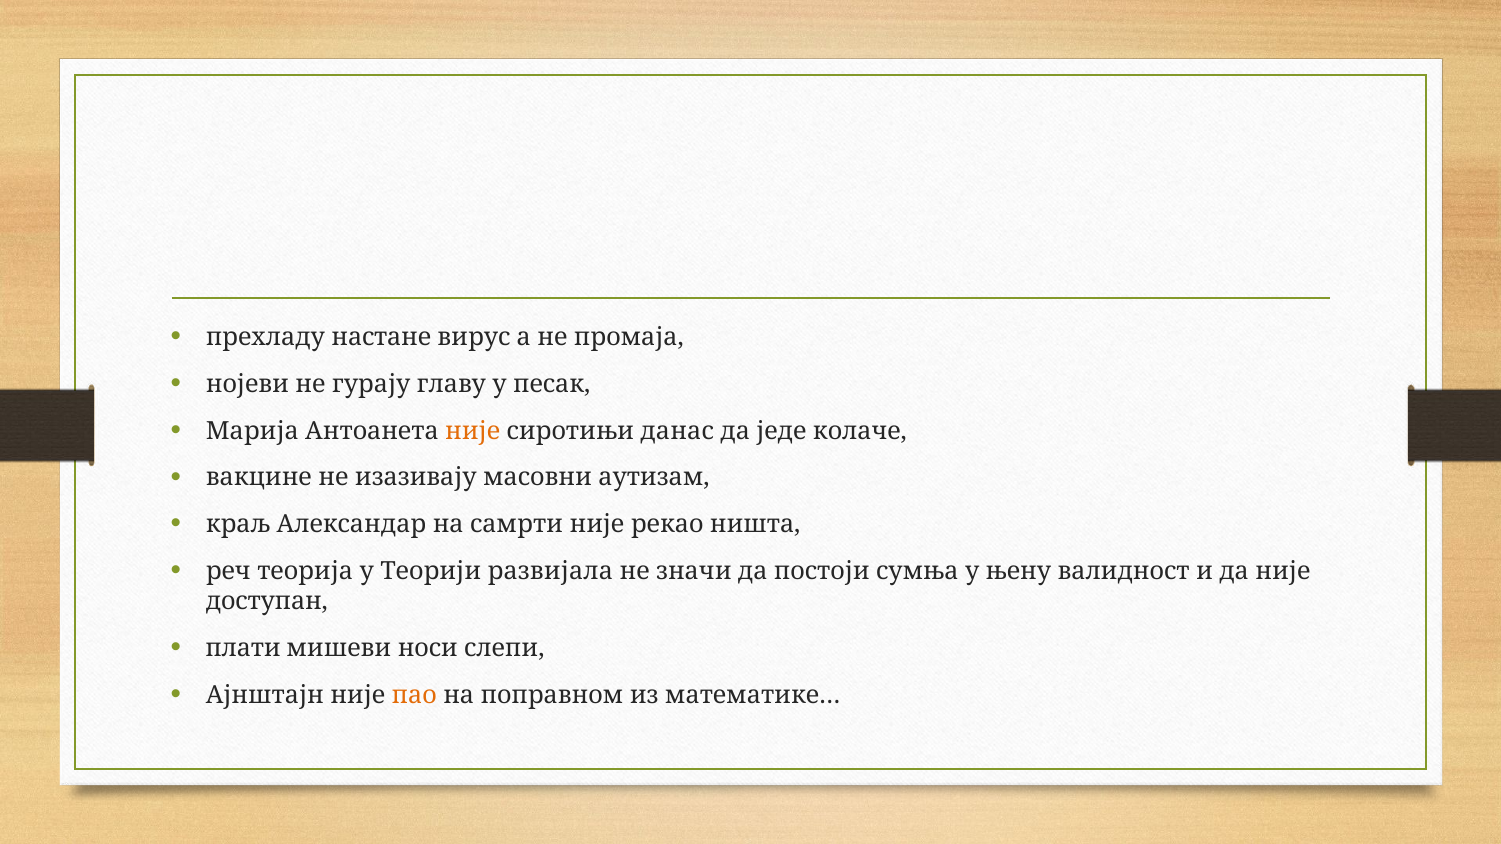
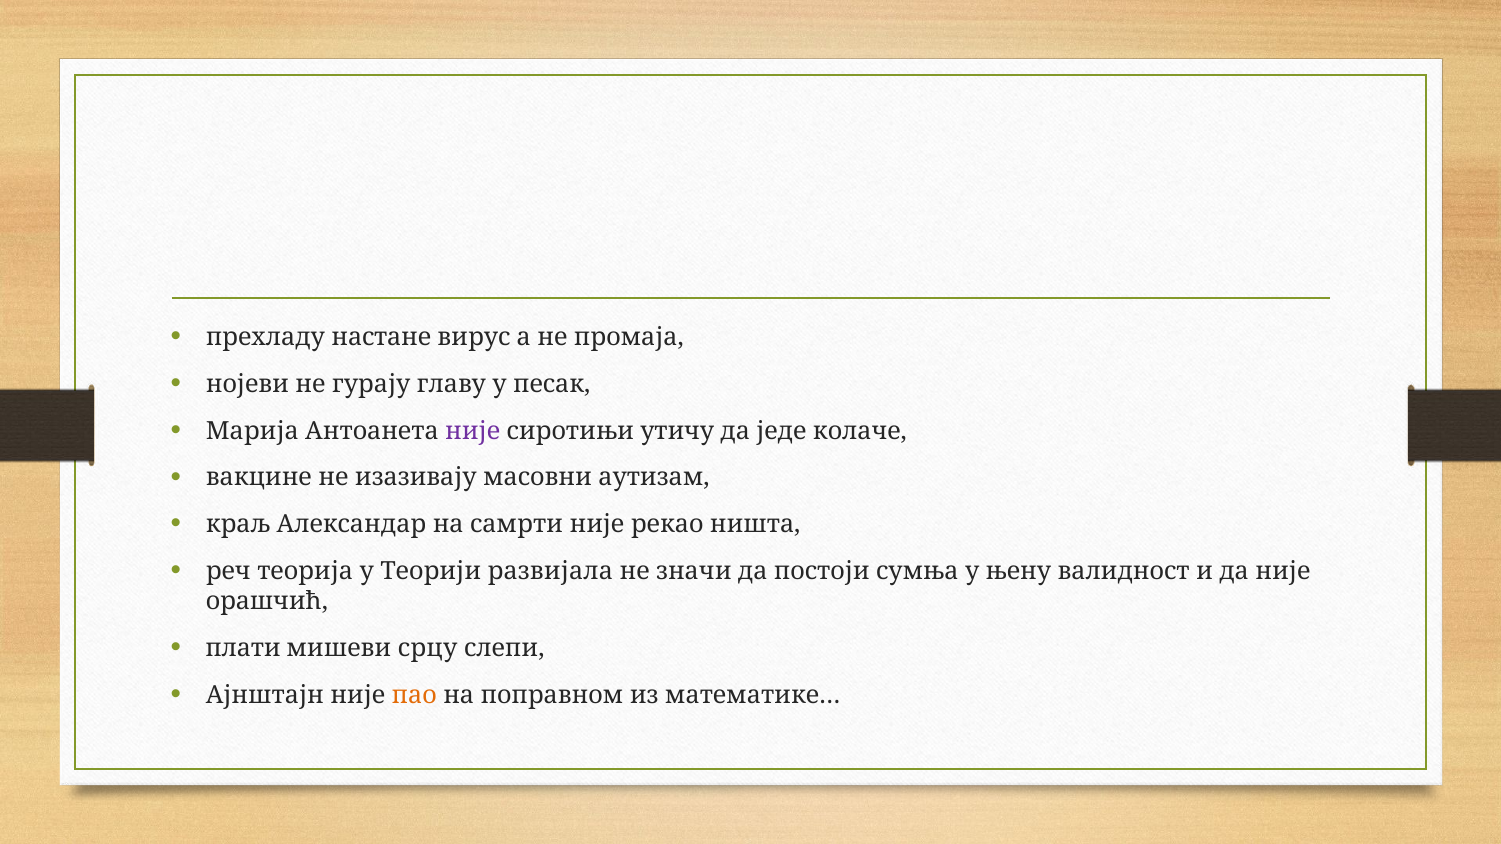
није colour: orange -> purple (473, 431)
данас: данас -> утичу (677, 431)
доступан: доступан -> орашчић (267, 602)
носи: носи -> срцу (428, 649)
